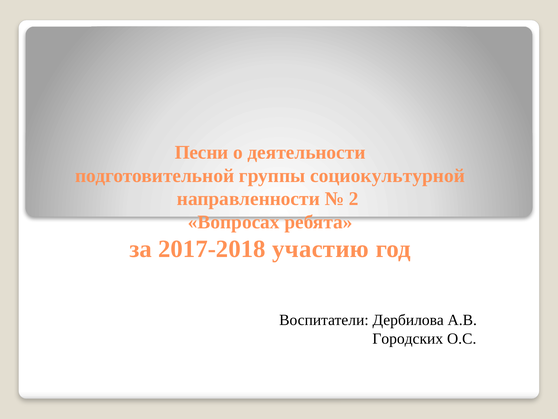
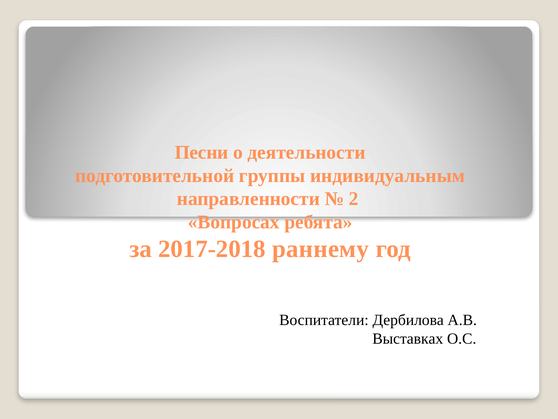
социокультурной: социокультурной -> индивидуальным (388, 175)
участию: участию -> раннему (321, 249)
Городских: Городских -> Выставках (408, 338)
